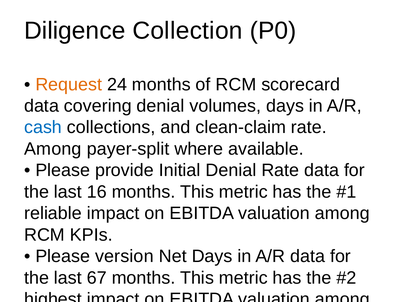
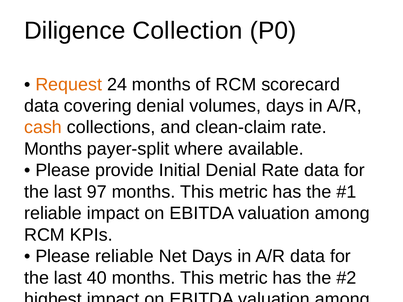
cash colour: blue -> orange (43, 128)
Among: Among -> Months (53, 149)
16: 16 -> 97 (97, 192)
Please version: version -> reliable (124, 256)
67: 67 -> 40 (97, 278)
